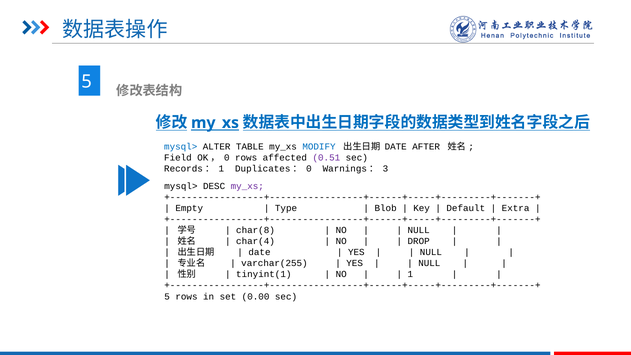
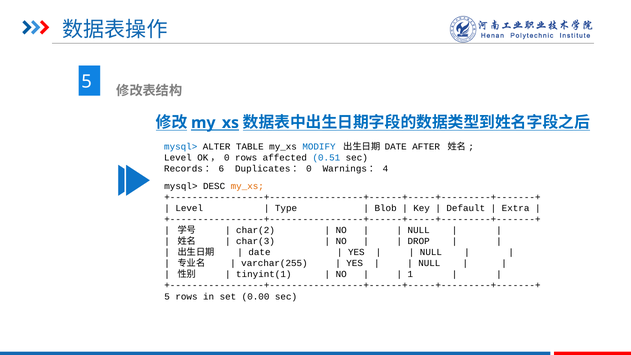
Field: Field -> Level (178, 158)
0.51 colour: purple -> blue (326, 158)
Records： 1: 1 -> 6 (221, 169)
3: 3 -> 4 (385, 169)
my_xs colour: purple -> orange (247, 186)
Empty: Empty -> Level (189, 208)
char(8: char(8 -> char(2 (255, 230)
char(4: char(4 -> char(3 (255, 241)
